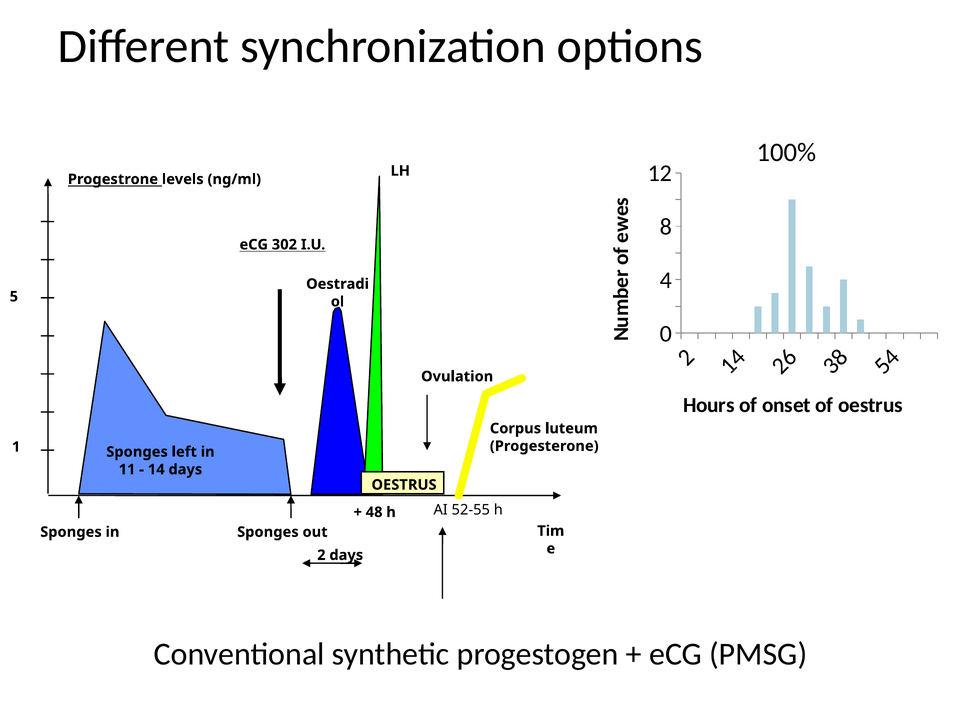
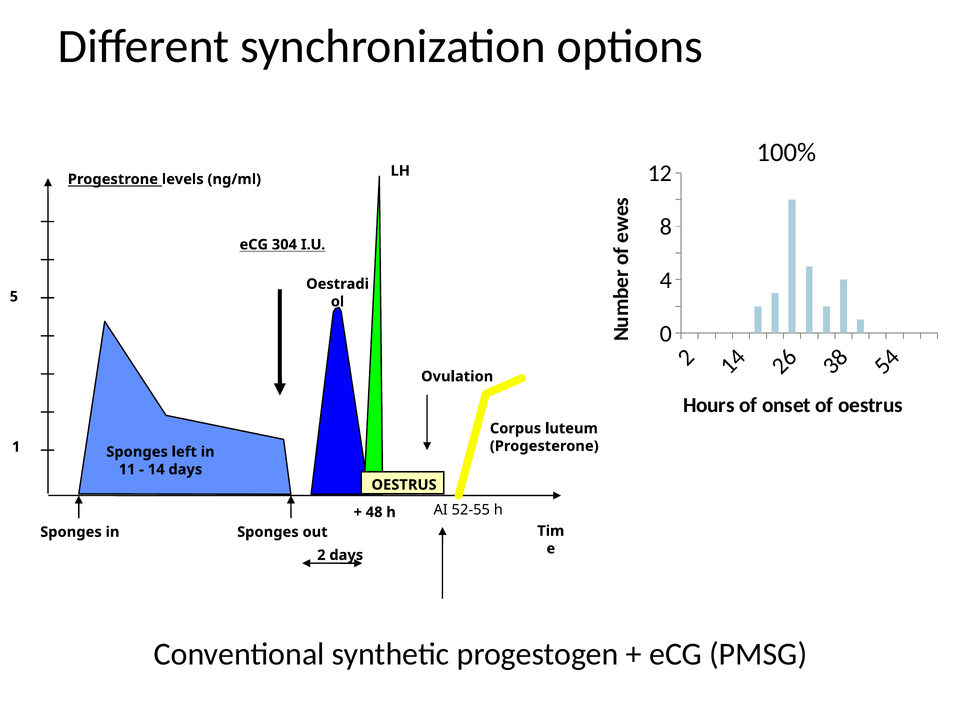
302: 302 -> 304 (284, 245)
